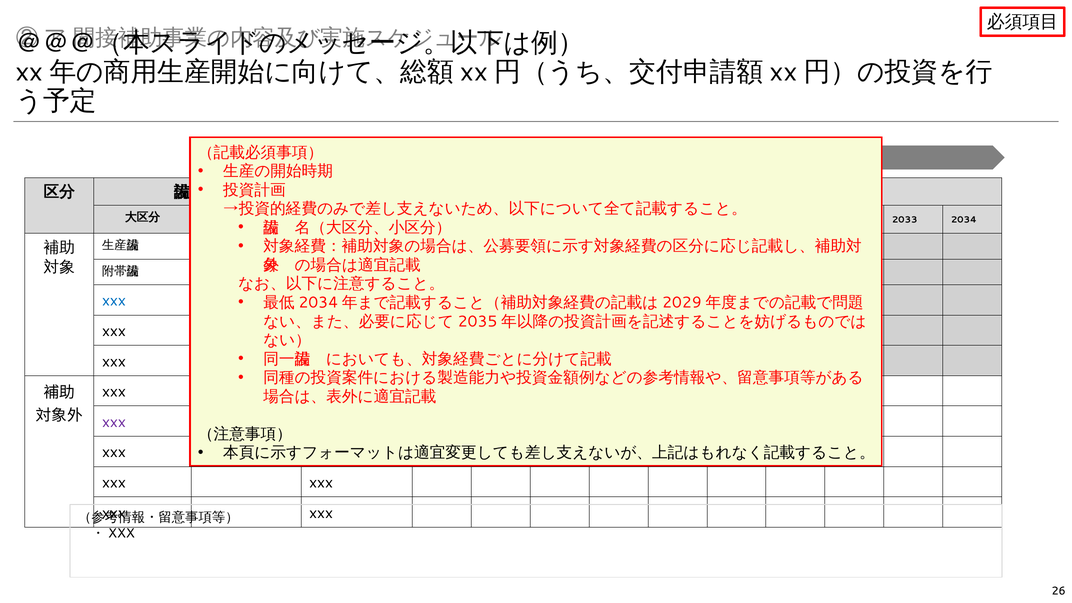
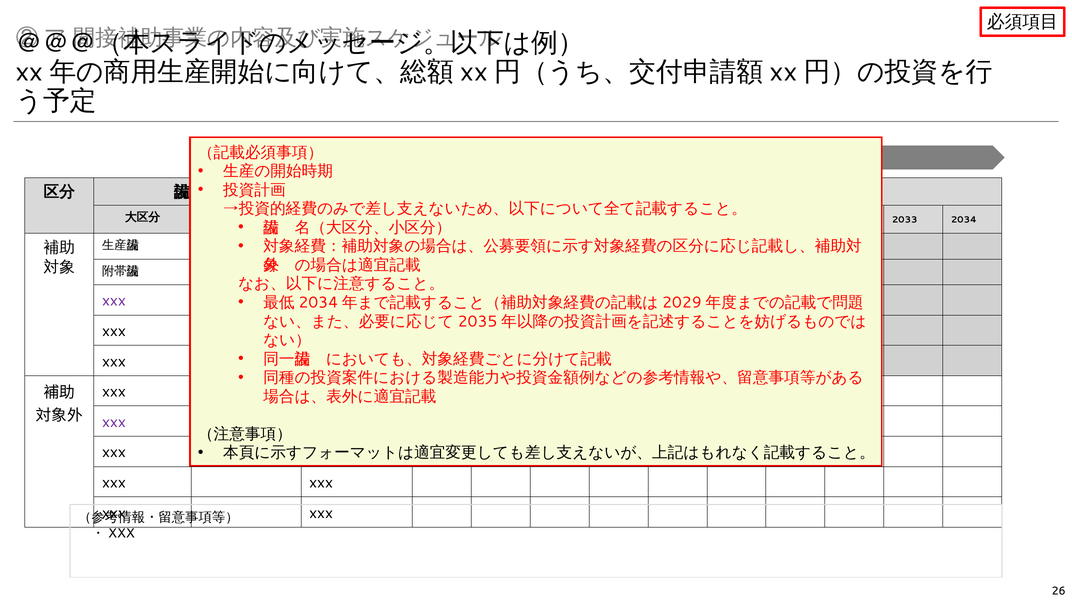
xxx colour: blue -> purple (114, 301)
